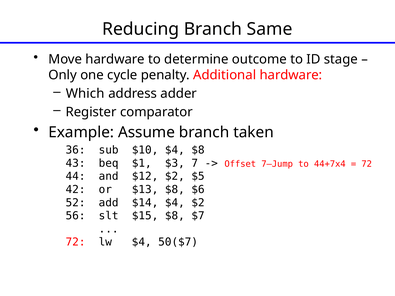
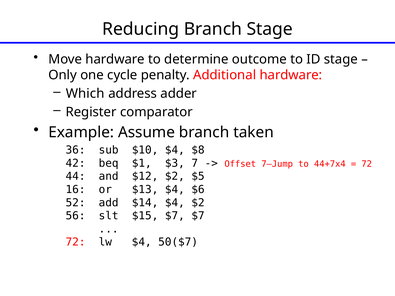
Branch Same: Same -> Stage (270, 29)
43: 43 -> 42 (76, 163)
42: 42 -> 16 (76, 190)
$13 $8: $8 -> $4 (175, 190)
$15 $8: $8 -> $7 (175, 216)
